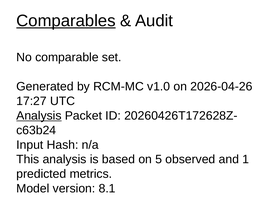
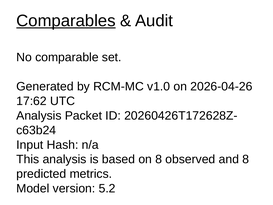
17:27: 17:27 -> 17:62 (32, 101)
Analysis underline: present -> none (39, 116)
on 5: 5 -> 8 (159, 159)
and 1: 1 -> 8 (246, 159)
8.1: 8.1 -> 5.2 (107, 188)
